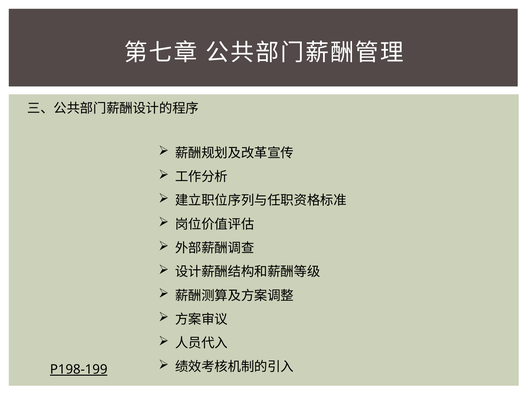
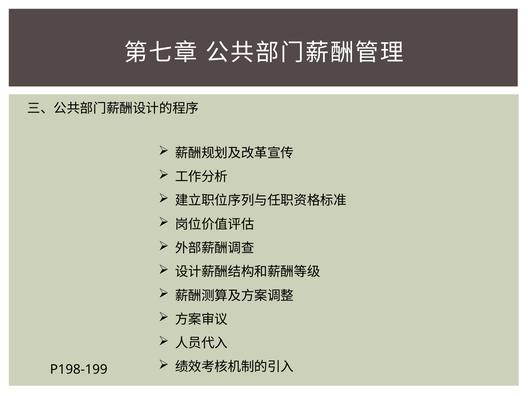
P198-199 underline: present -> none (79, 369)
